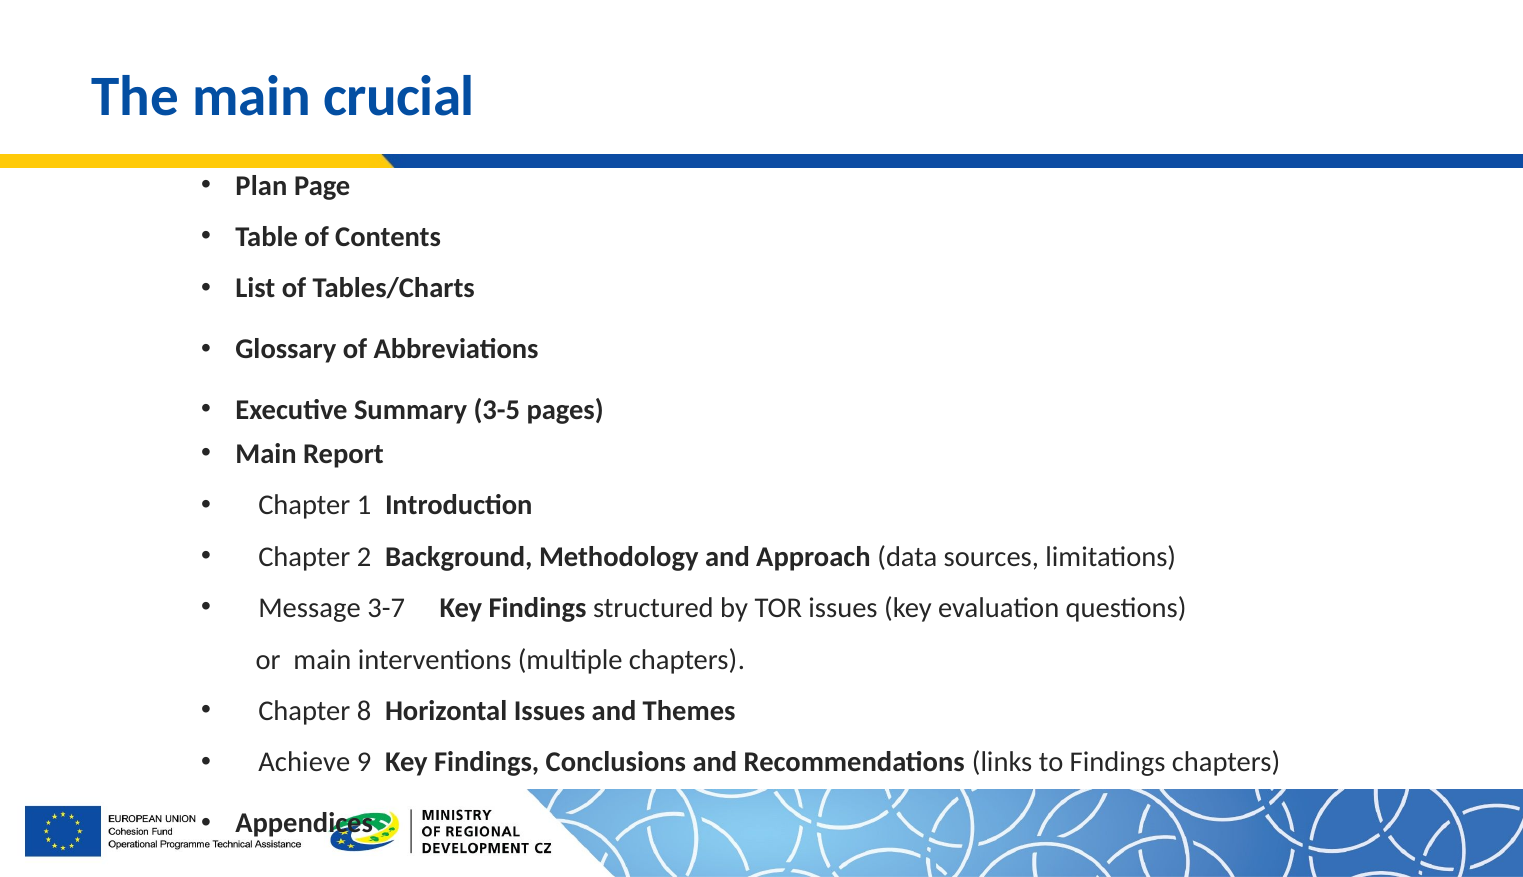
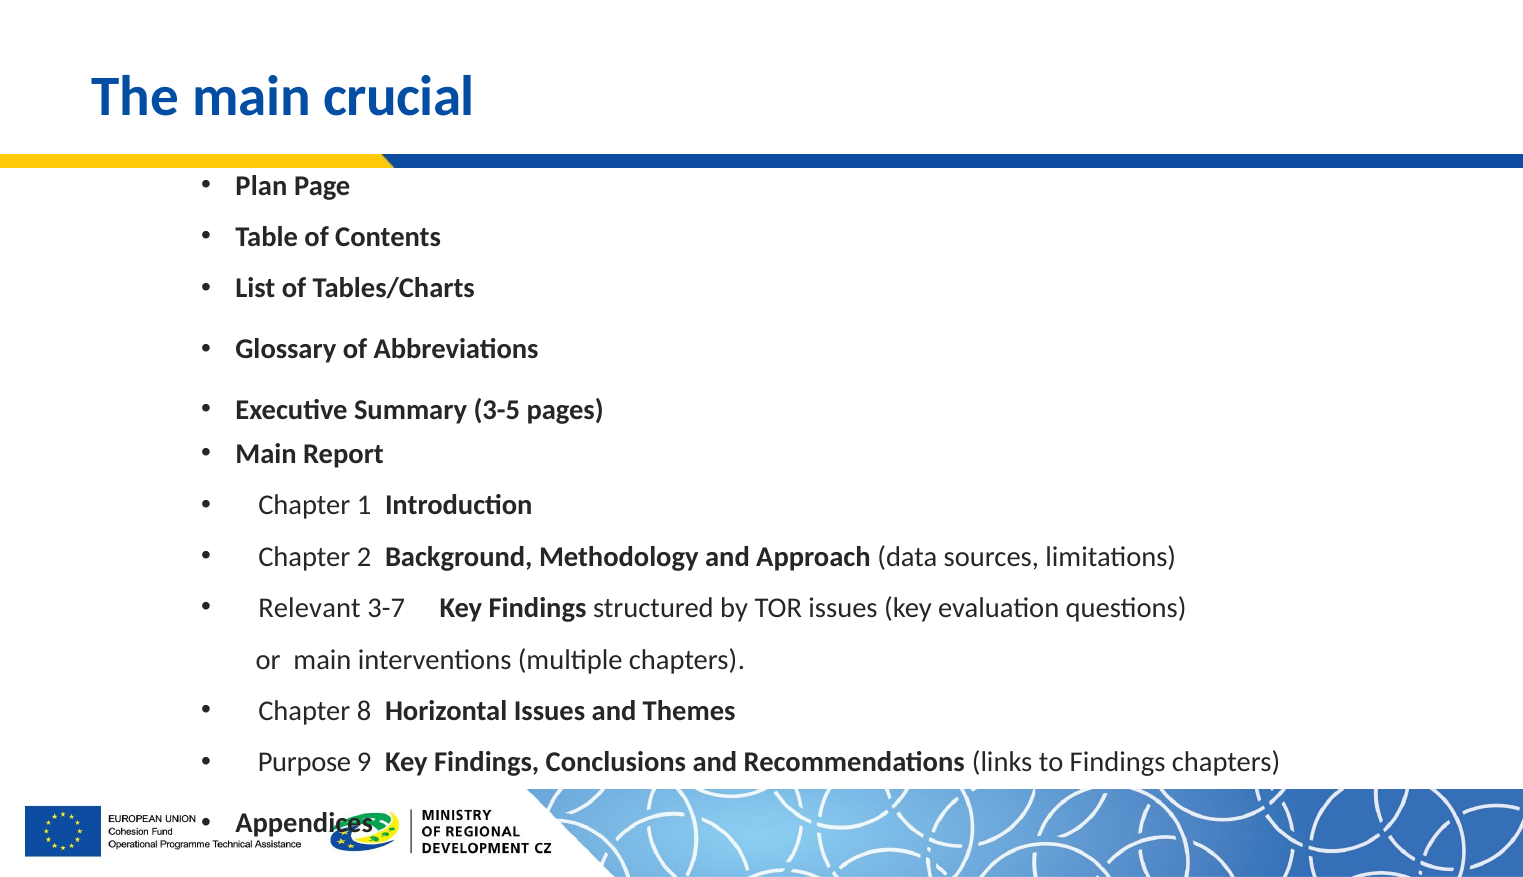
Message: Message -> Relevant (310, 608)
Achieve: Achieve -> Purpose (304, 763)
